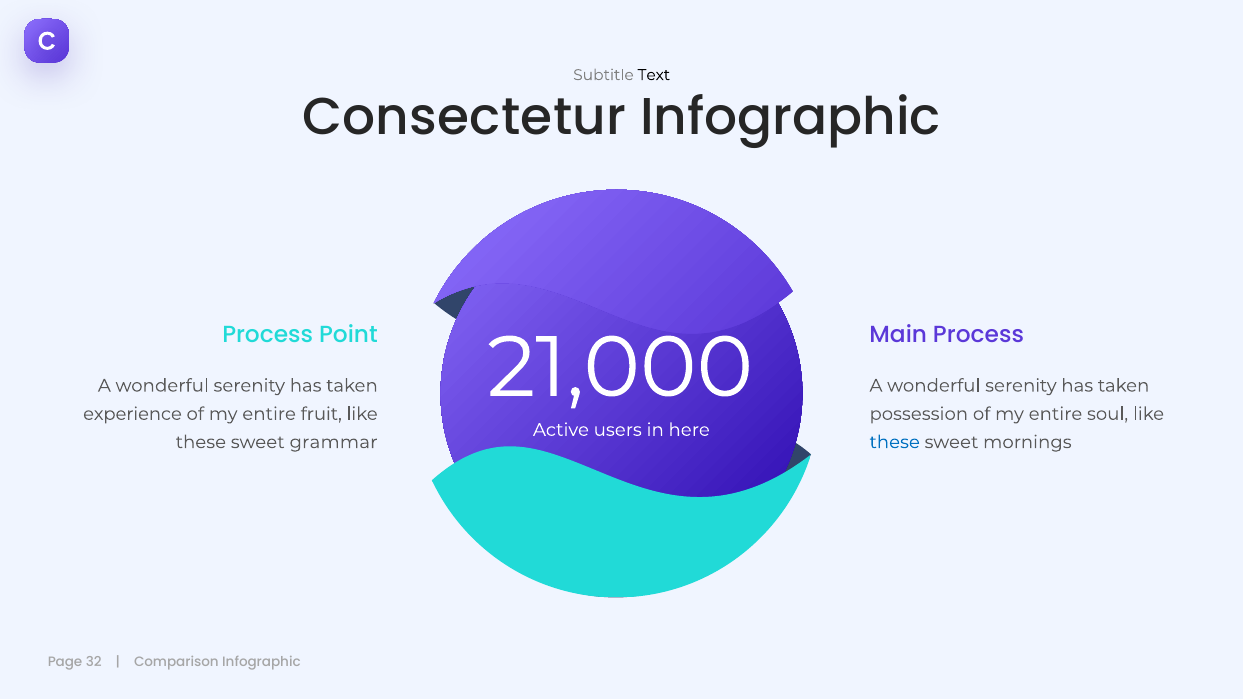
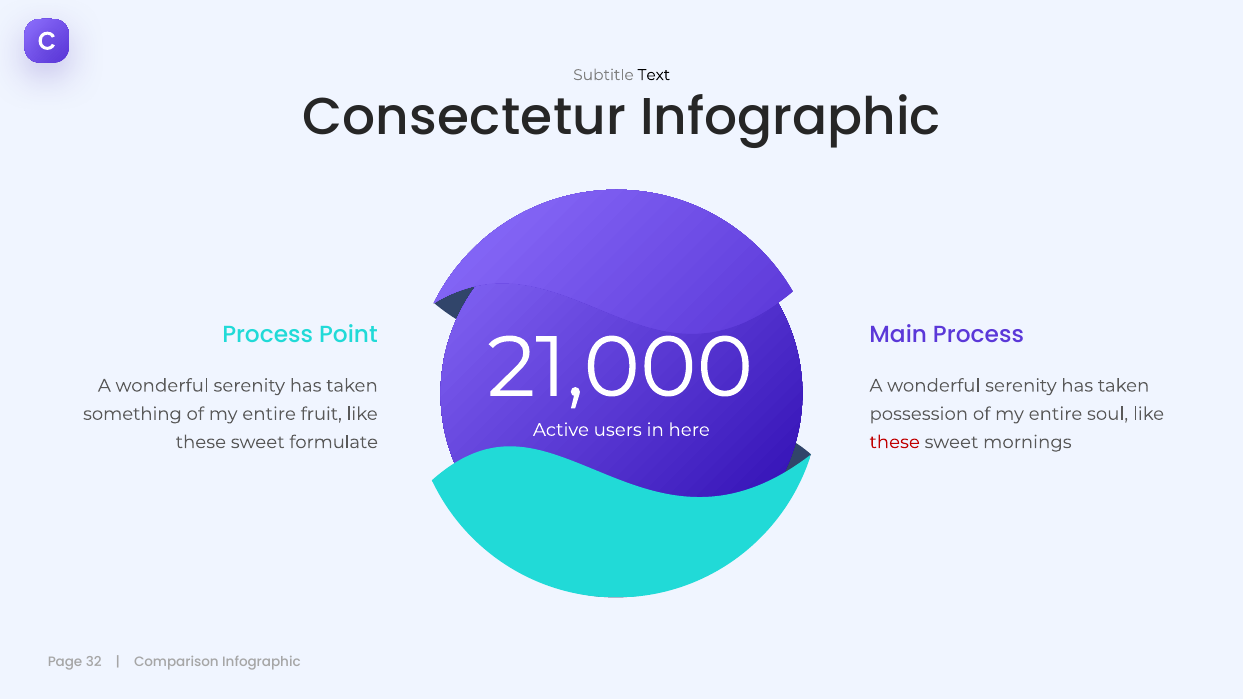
experience: experience -> something (132, 414)
grammar: grammar -> formulate (334, 442)
these colour: blue -> red (895, 442)
